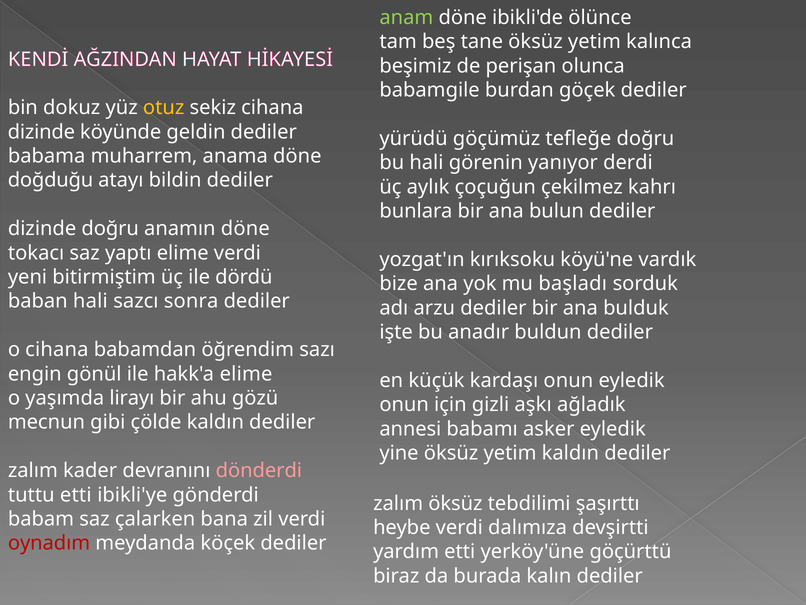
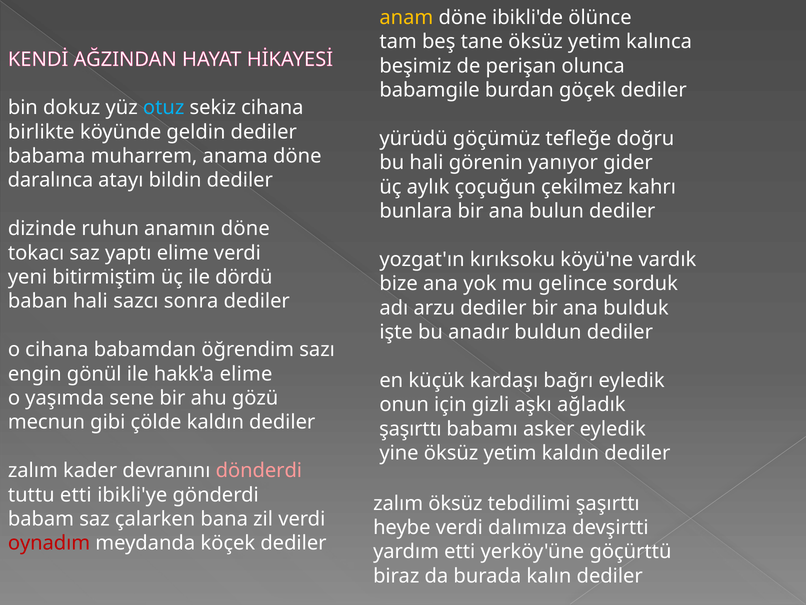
anam colour: light green -> yellow (406, 17)
otuz colour: yellow -> light blue (164, 108)
dizinde: dizinde -> birlikte (41, 132)
derdi: derdi -> gider (628, 163)
doğduğu: doğduğu -> daralınca (50, 180)
dizinde doğru: doğru -> ruhun (110, 229)
başladı: başladı -> gelince (573, 283)
kardaşı onun: onun -> bağrı (568, 380)
lirayı: lirayı -> sene (132, 398)
annesi: annesi -> şaşırttı (410, 428)
